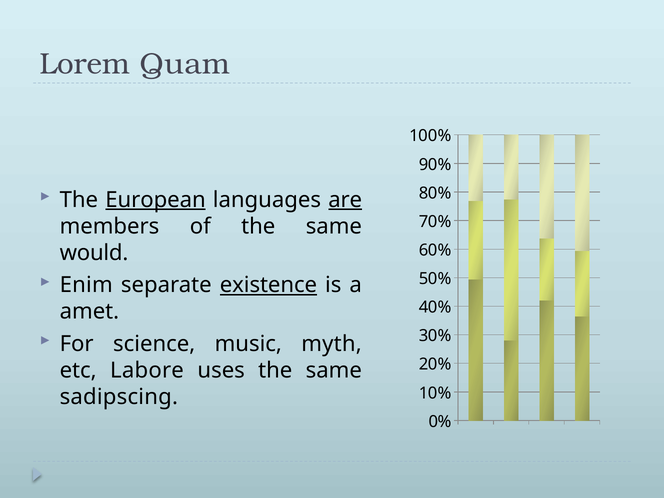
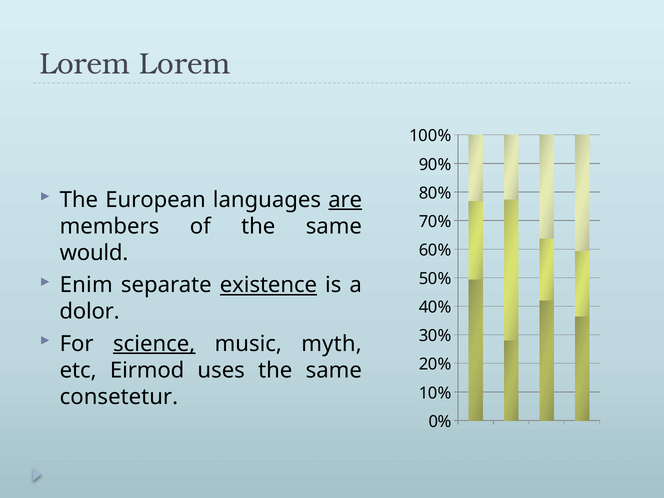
Lorem Quam: Quam -> Lorem (185, 64)
European underline: present -> none (156, 200)
amet: amet -> dolor (90, 312)
science underline: none -> present (154, 344)
Labore: Labore -> Eirmod (147, 370)
sadipscing: sadipscing -> consetetur (119, 397)
